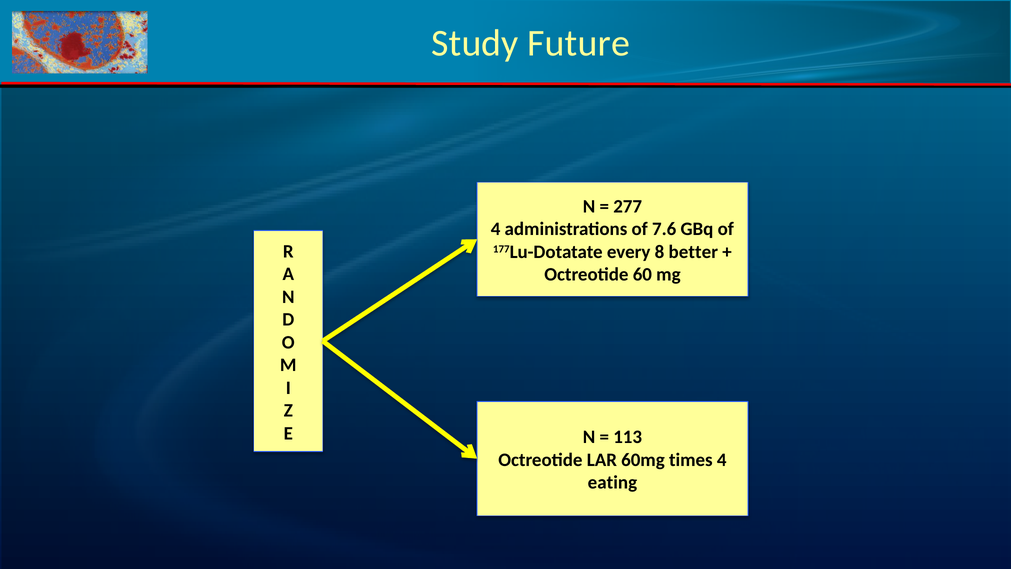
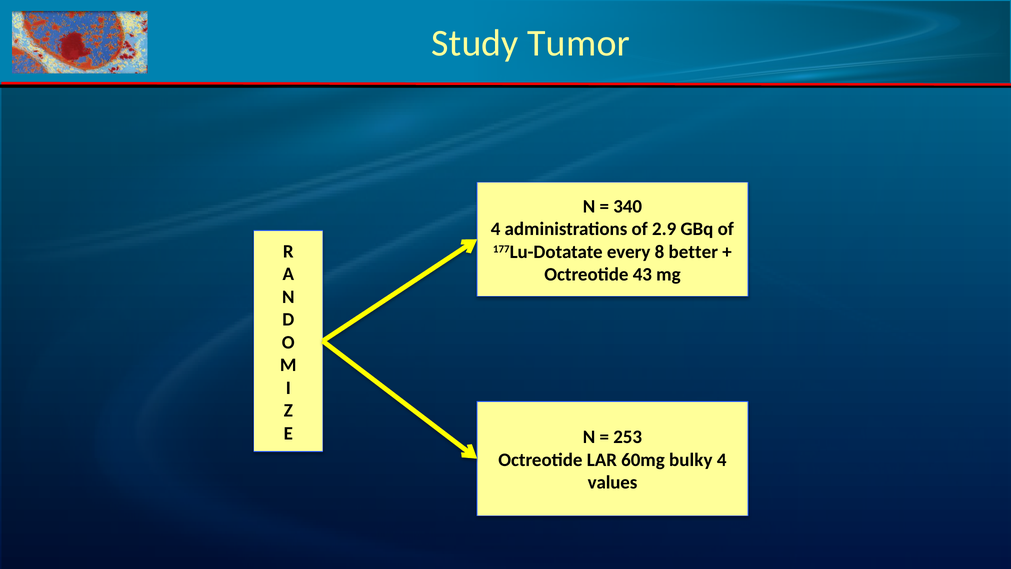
Future: Future -> Tumor (579, 43)
277: 277 -> 340 (628, 206)
7.6: 7.6 -> 2.9 (664, 229)
60: 60 -> 43 (642, 275)
113: 113 -> 253 (628, 437)
times: times -> bulky (691, 460)
eating: eating -> values (613, 482)
